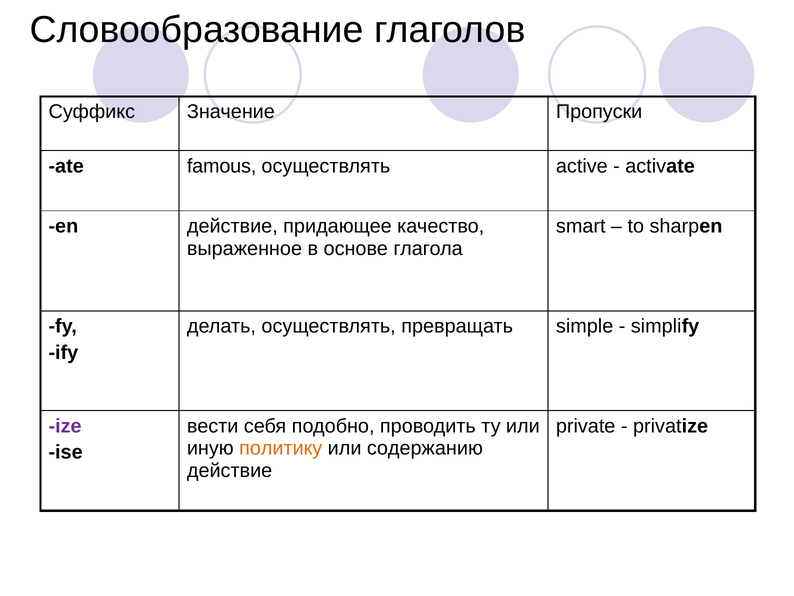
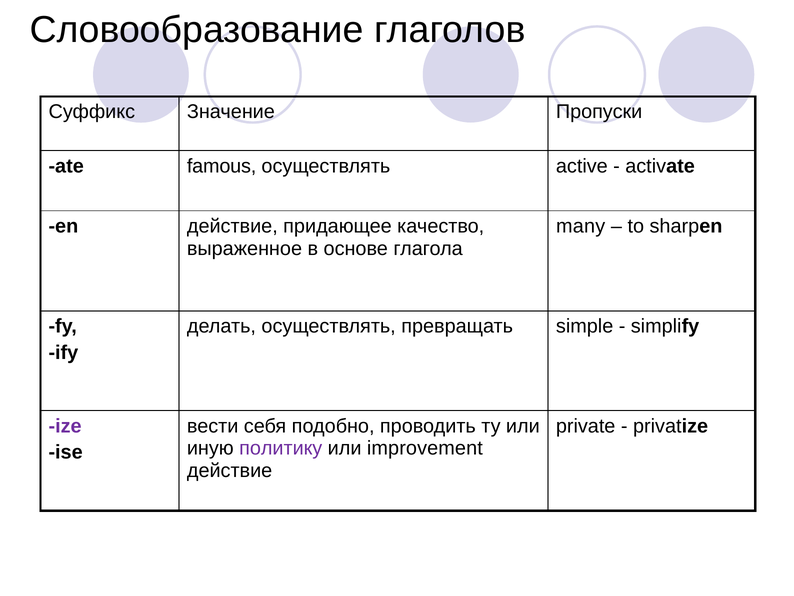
smart: smart -> many (581, 226)
политику colour: orange -> purple (281, 448)
содержанию: содержанию -> improvement (425, 448)
